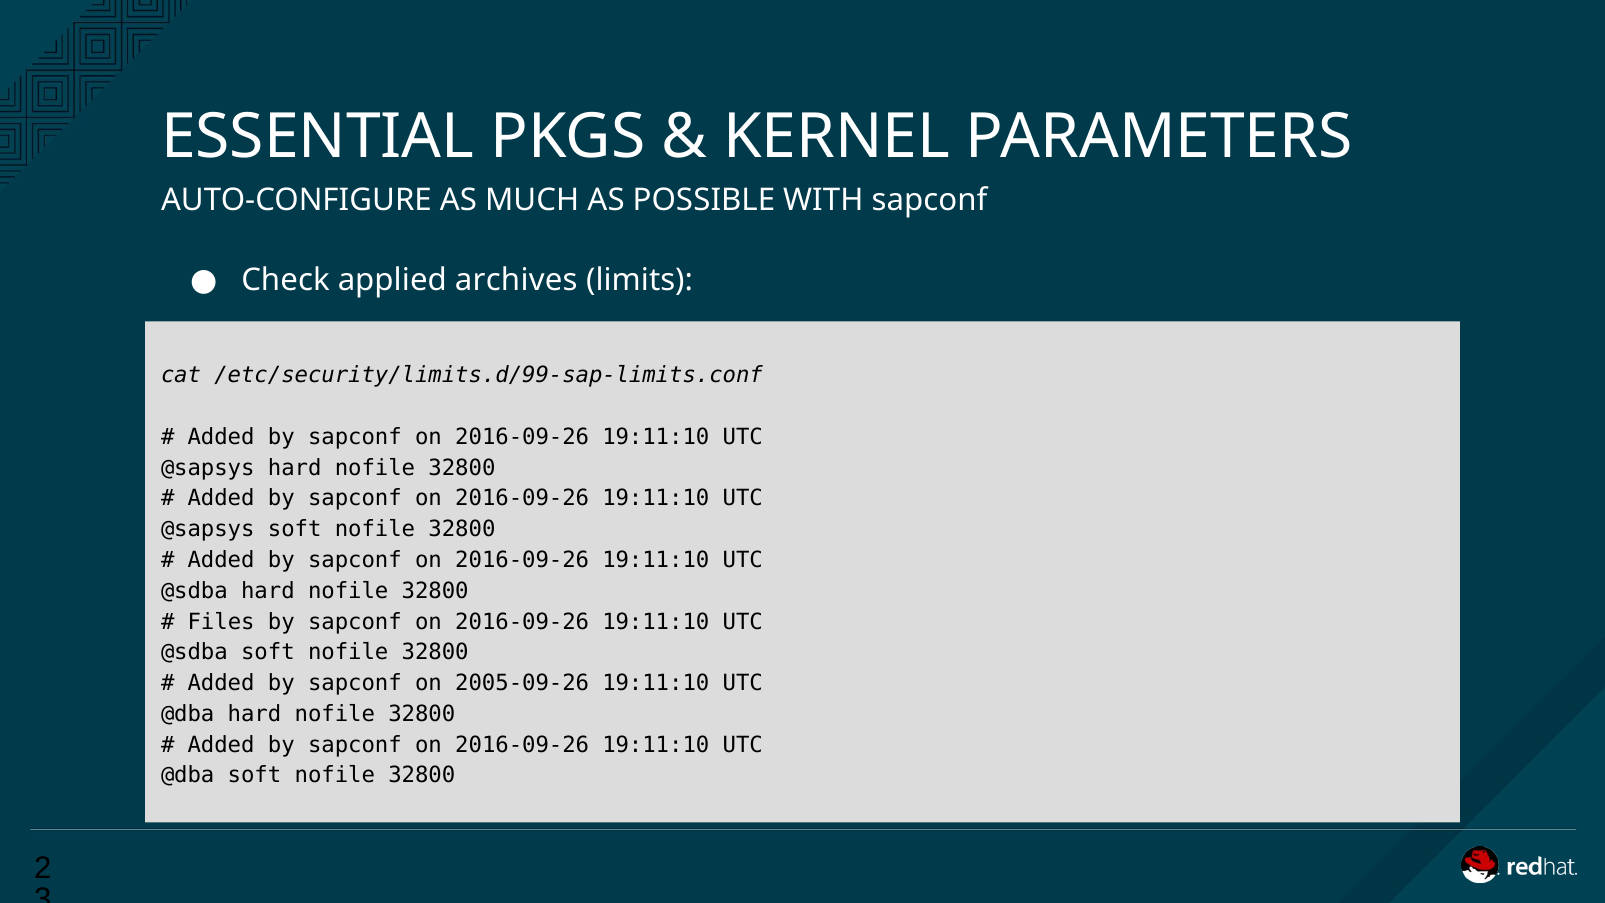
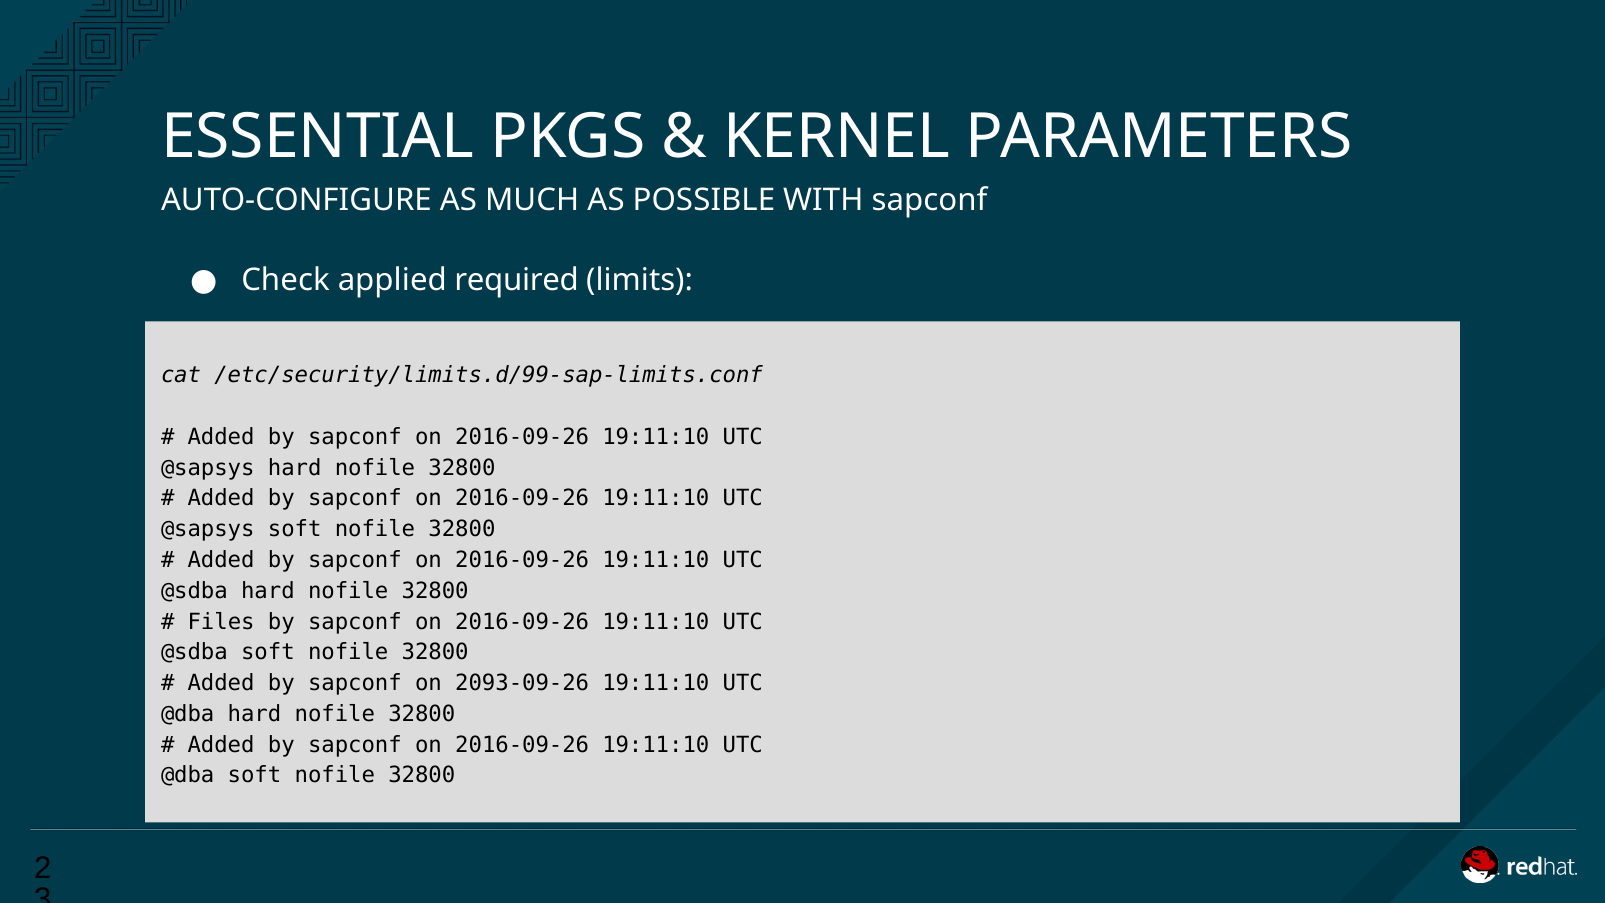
archives: archives -> required (517, 280)
2005-09-26: 2005-09-26 -> 2093-09-26 (522, 683)
